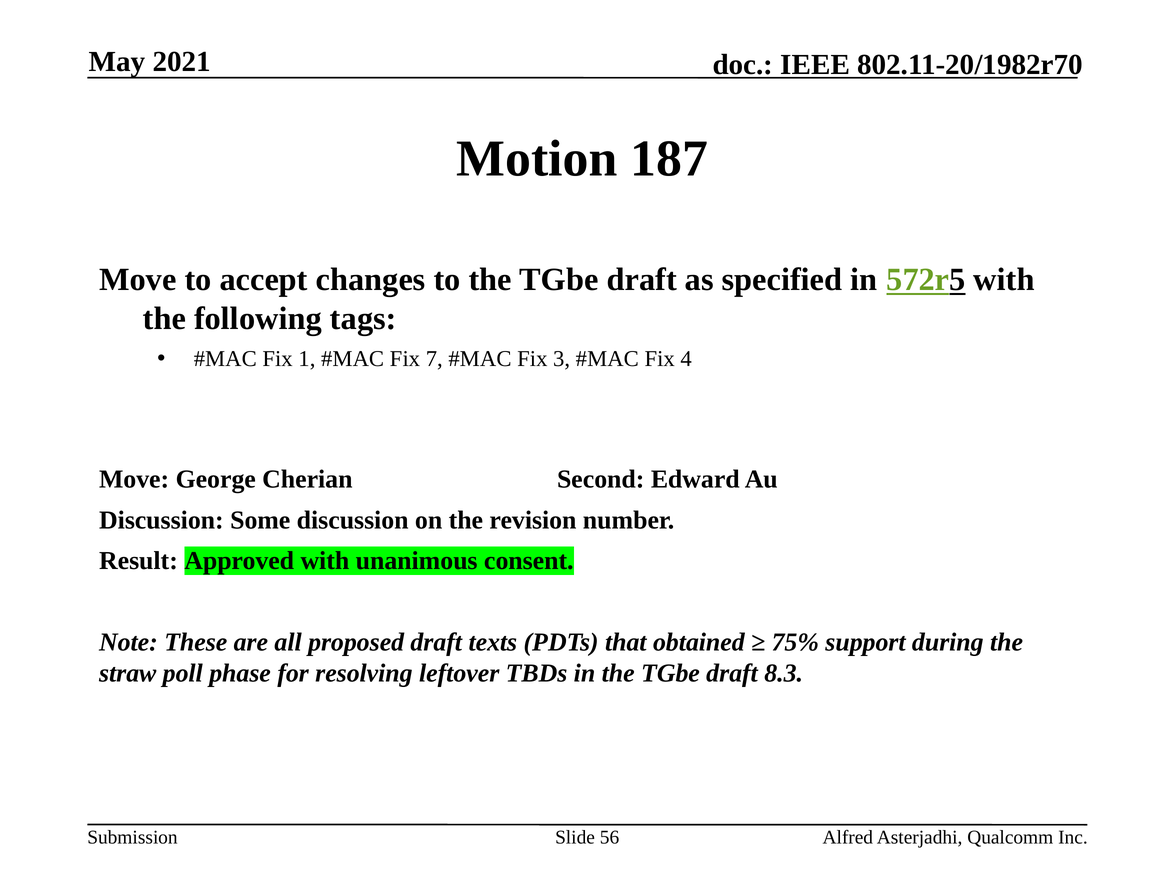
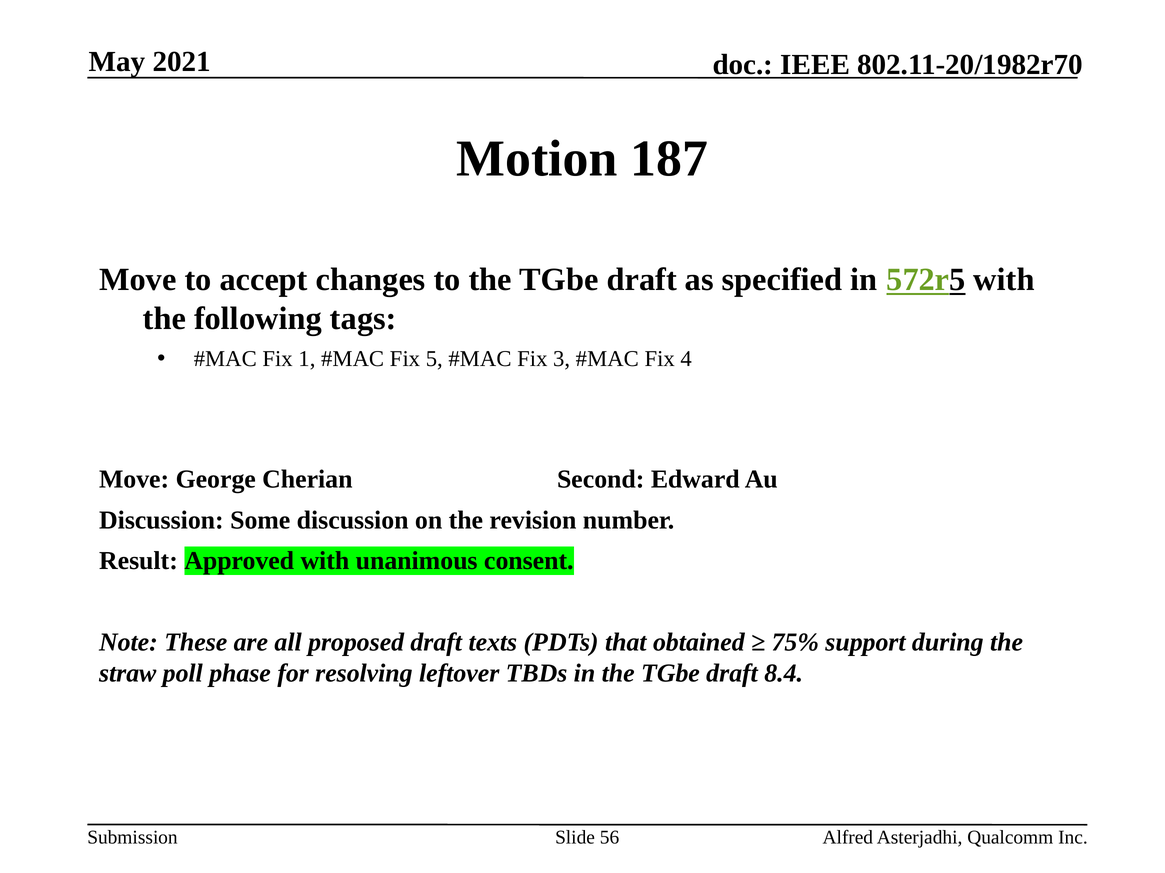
7: 7 -> 5 (434, 359)
8.3: 8.3 -> 8.4 (784, 674)
